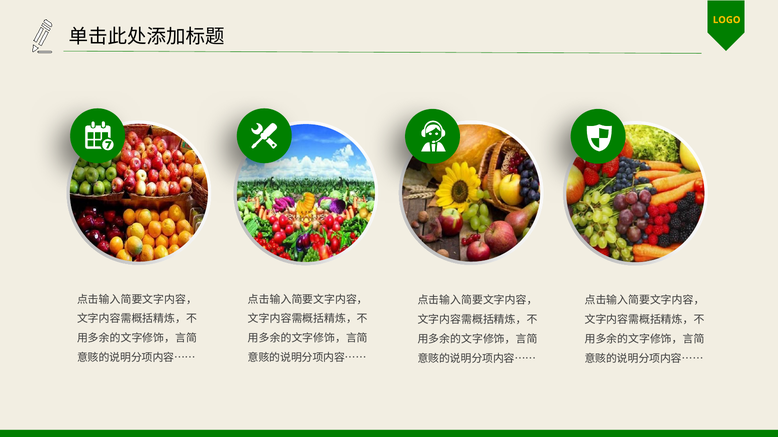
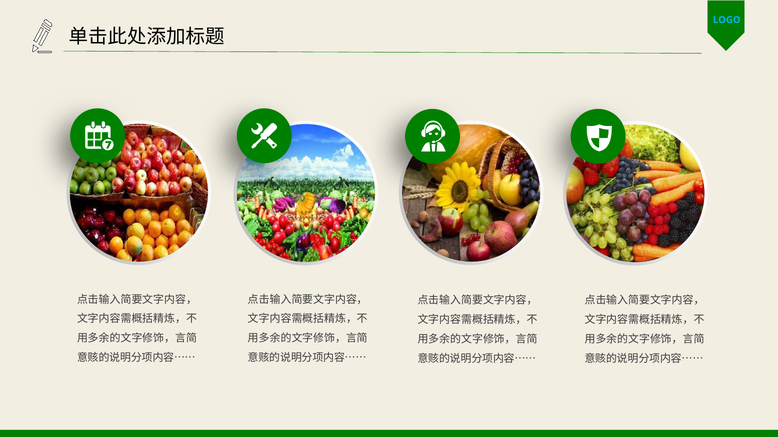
LOGO colour: yellow -> light blue (727, 20)
